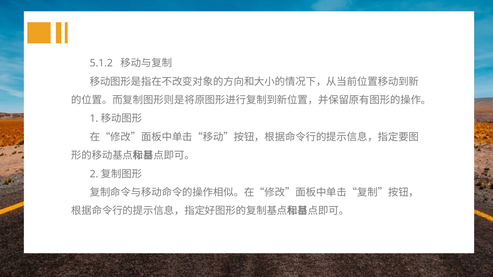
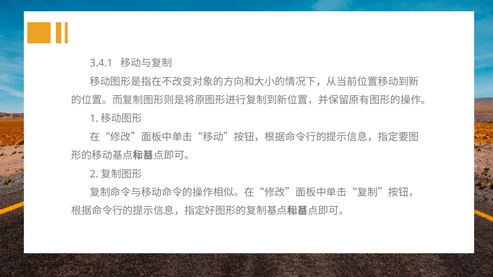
5.1.2: 5.1.2 -> 3.4.1 (101, 63)
